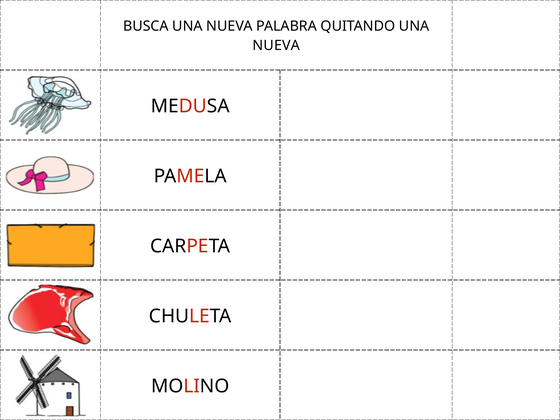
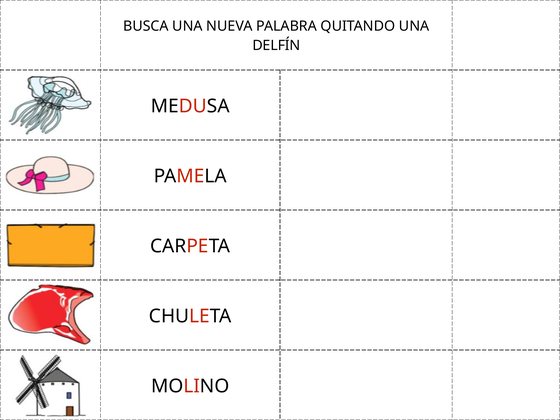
NUEVA: NUEVA -> DELFÍN (276, 46)
